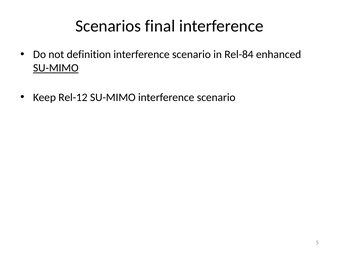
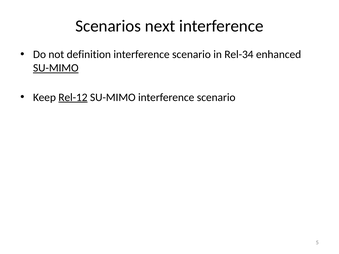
final: final -> next (160, 26)
Rel-84: Rel-84 -> Rel-34 (239, 54)
Rel-12 underline: none -> present (73, 97)
